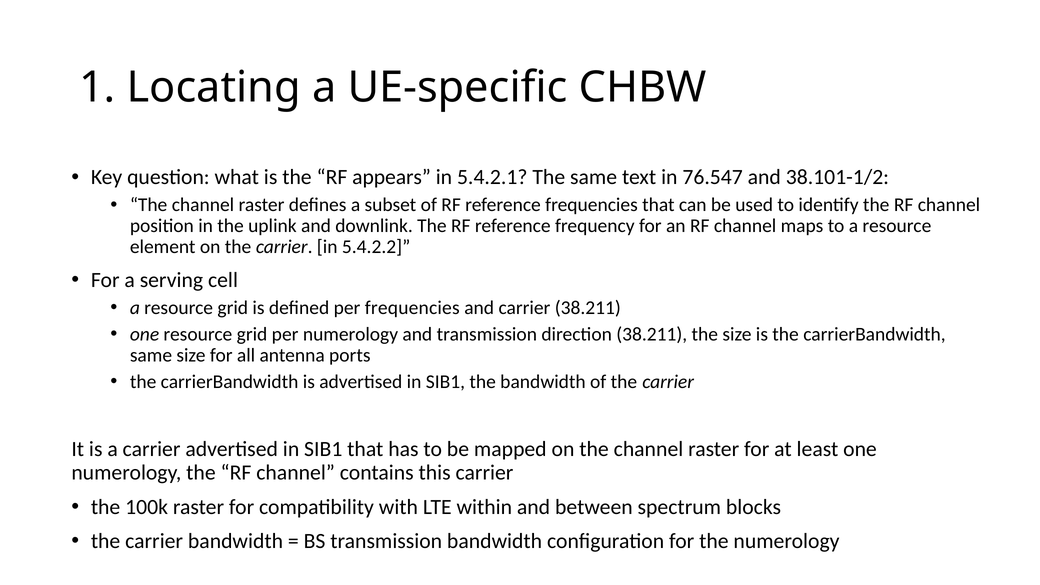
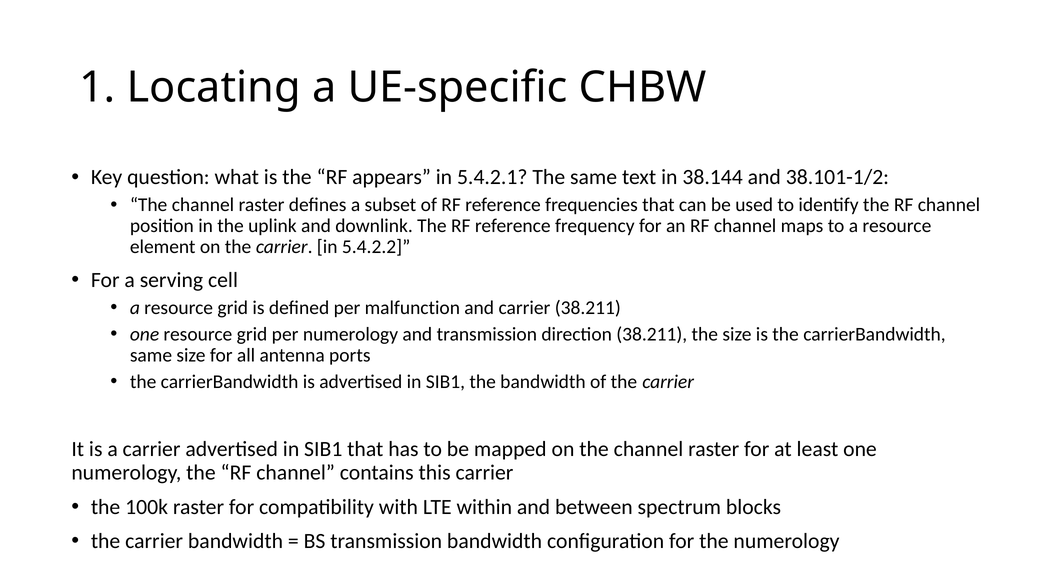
76.547: 76.547 -> 38.144 (713, 177)
per frequencies: frequencies -> malfunction (412, 308)
